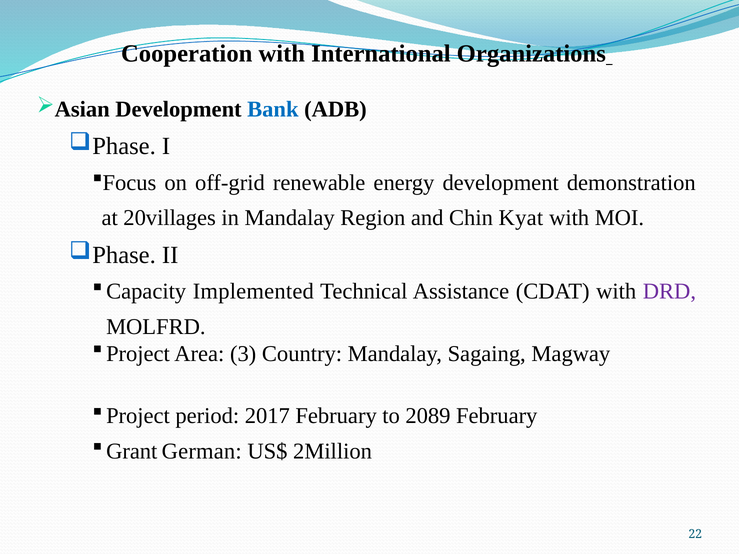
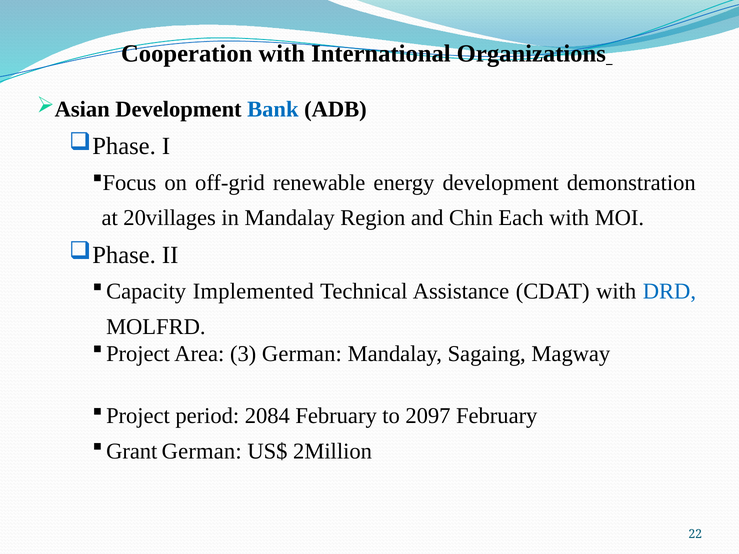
Kyat: Kyat -> Each (521, 218)
DRD colour: purple -> blue (669, 292)
3 Country: Country -> German (302, 354)
2017: 2017 -> 2084 (267, 416)
2089: 2089 -> 2097 (428, 416)
